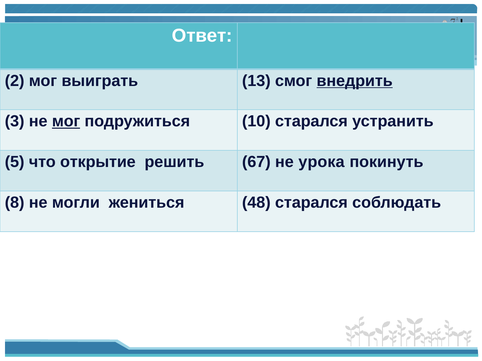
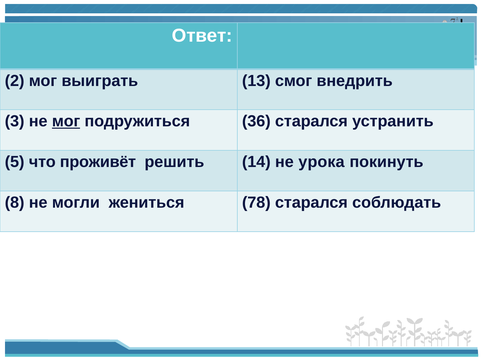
внедрить underline: present -> none (355, 81)
10: 10 -> 36 (256, 122)
открытие: открытие -> проживёт (98, 162)
67: 67 -> 14 (256, 162)
48: 48 -> 78 (256, 203)
